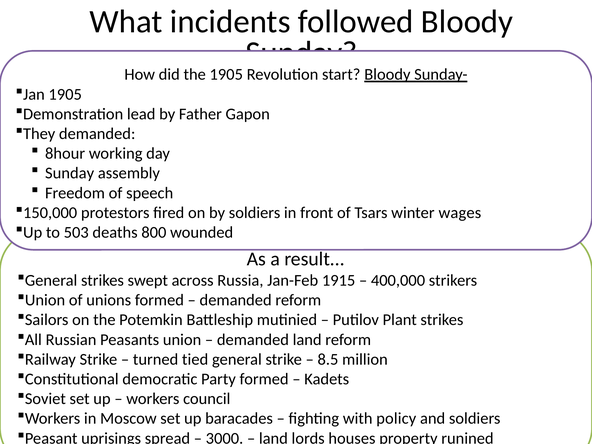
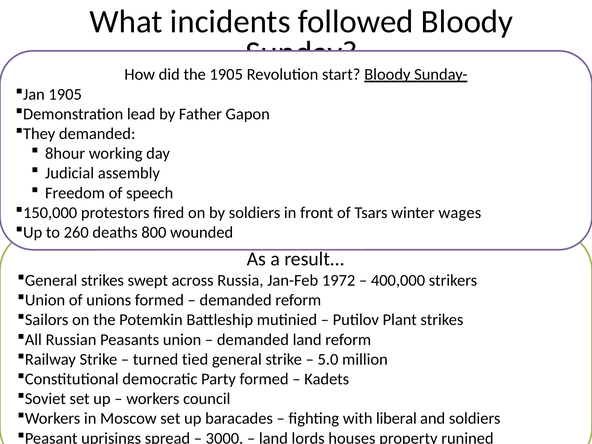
Sunday: Sunday -> Judicial (70, 173)
503: 503 -> 260 (76, 232)
1915: 1915 -> 1972 (339, 280)
8.5: 8.5 -> 5.0 (328, 359)
policy: policy -> liberal (396, 419)
